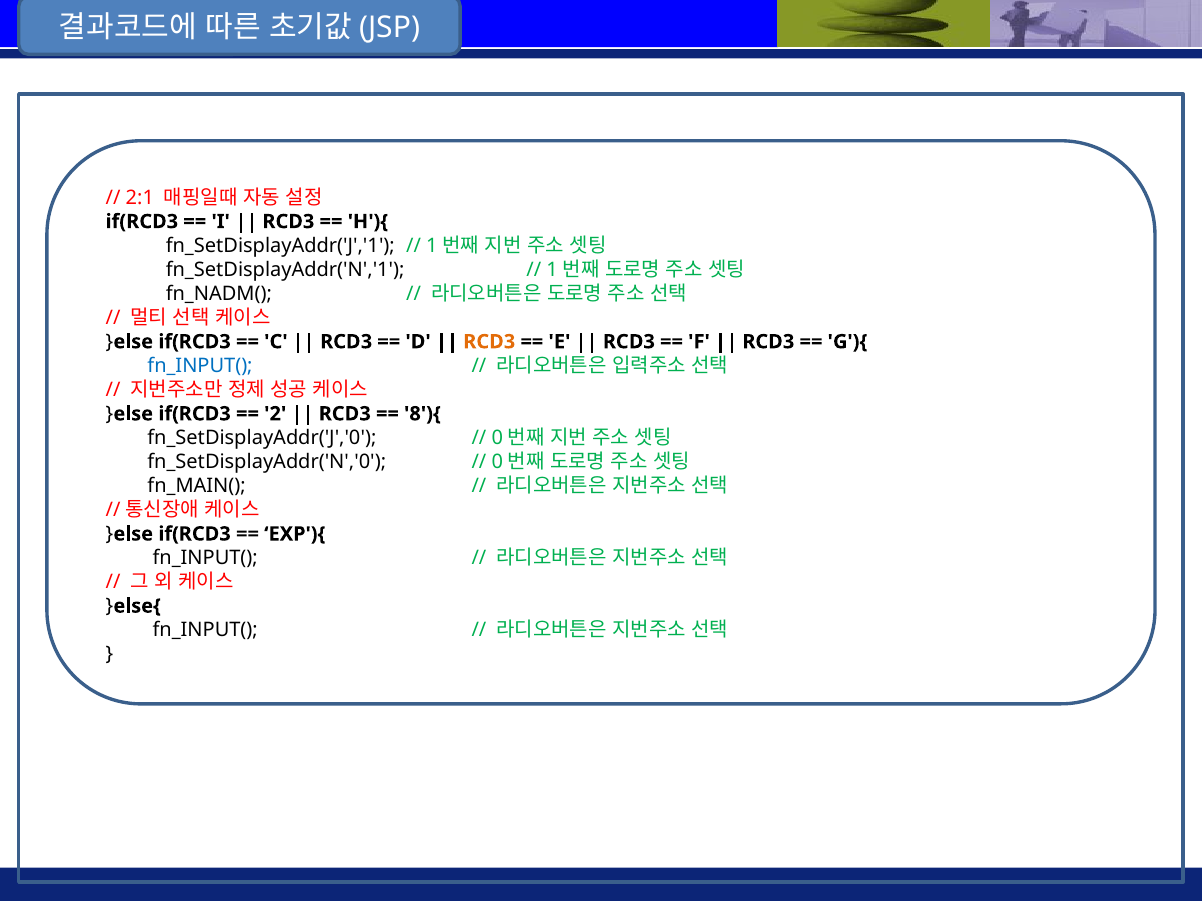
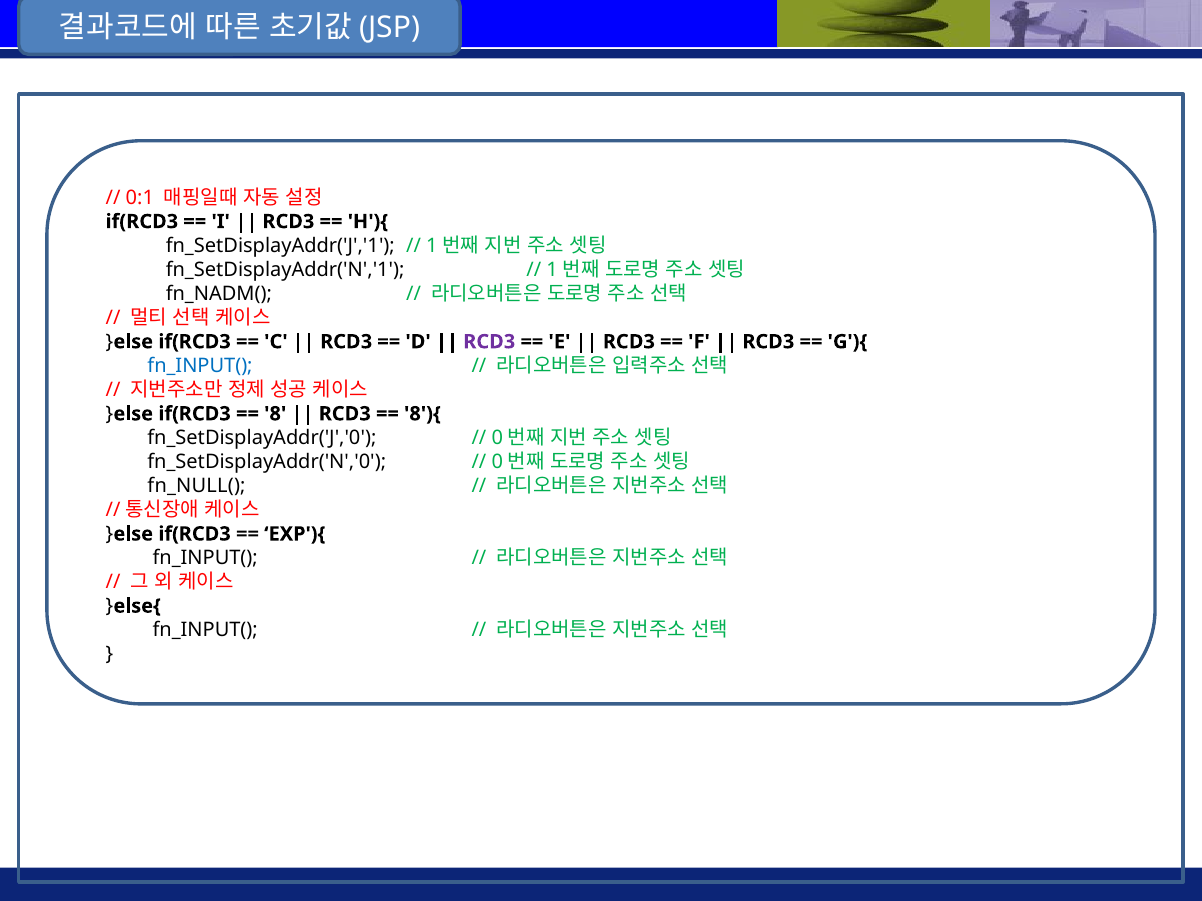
2:1: 2:1 -> 0:1 (140, 198)
RCD3 colour: orange -> purple (489, 342)
2: 2 -> 8 (275, 414)
fn_MAIN(: fn_MAIN( -> fn_NULL( (197, 486)
